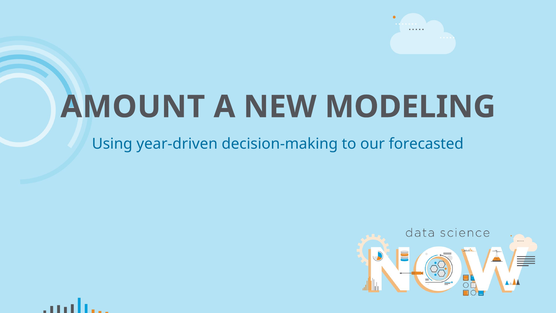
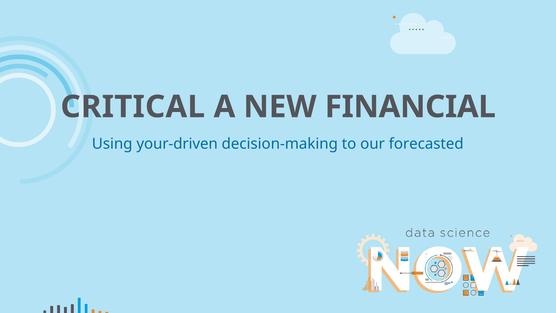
AMOUNT: AMOUNT -> CRITICAL (133, 107)
MODELING: MODELING -> FINANCIAL (410, 107)
year-driven: year-driven -> your-driven (177, 144)
